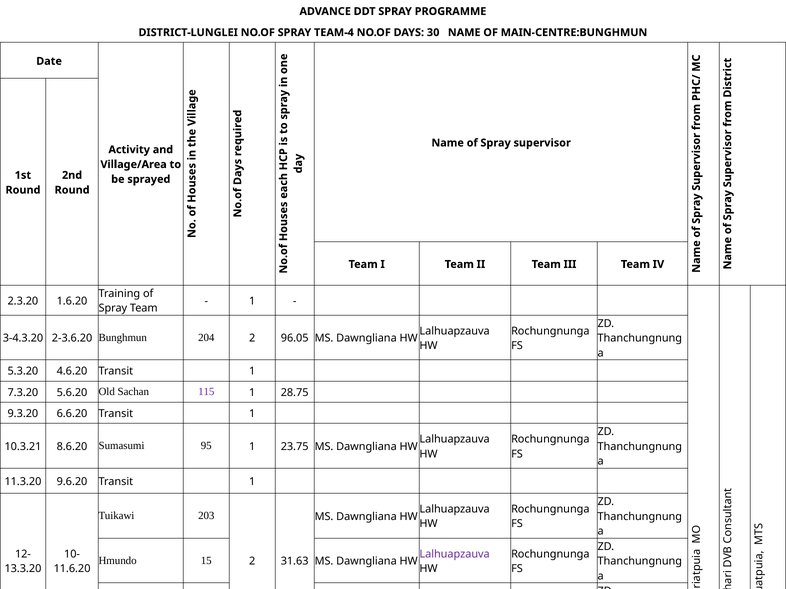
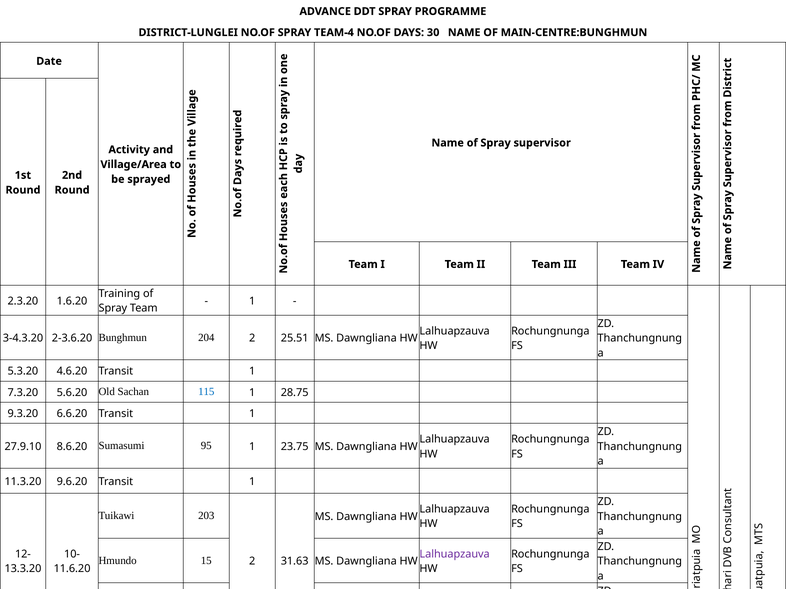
96.05: 96.05 -> 25.51 (295, 339)
115 colour: purple -> blue (206, 392)
10.3.21: 10.3.21 -> 27.9.10 (23, 447)
